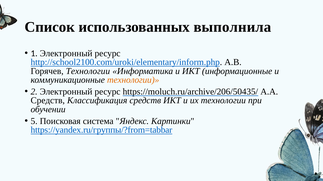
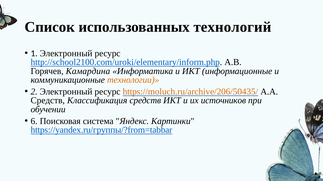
выполнила: выполнила -> технологий (232, 27)
Горячев Технологии: Технологии -> Камардина (88, 71)
https://moluch.ru/archive/206/50435/ colour: black -> orange (190, 92)
их технологии: технологии -> источников (223, 101)
5: 5 -> 6 (34, 122)
